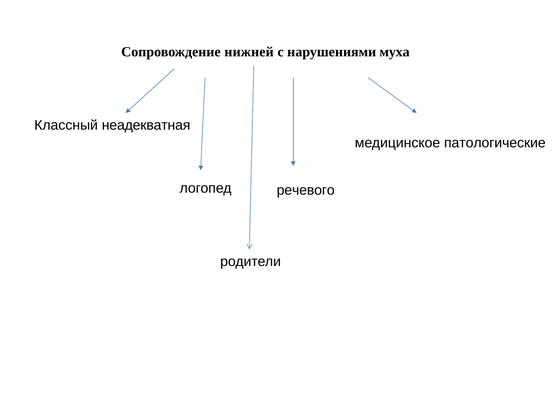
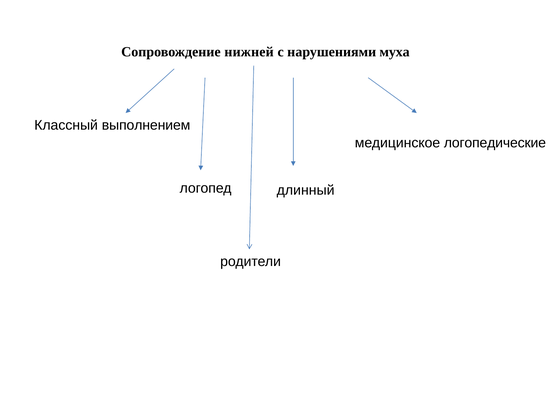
неадекватная: неадекватная -> выполнением (146, 125)
патологические: патологические -> логопедические (495, 143)
речевого: речевого -> длинный (306, 190)
